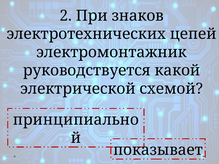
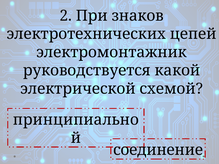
показывает: показывает -> соединение (158, 150)
